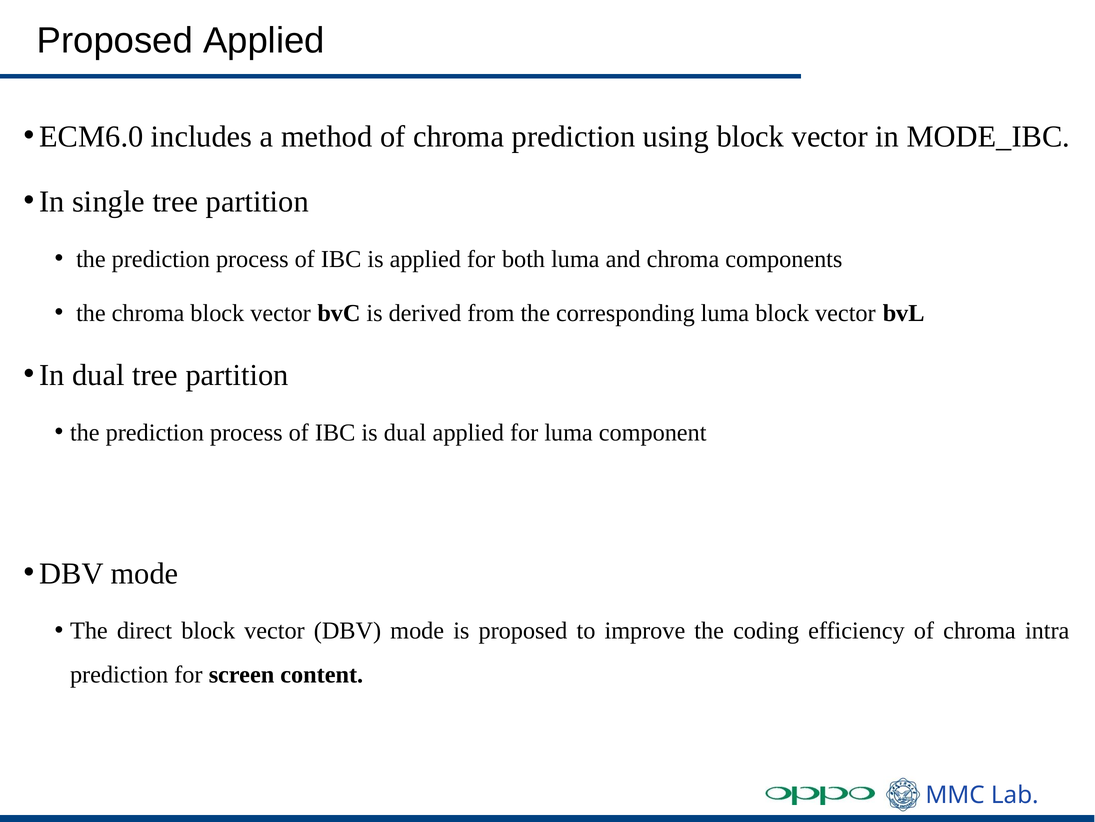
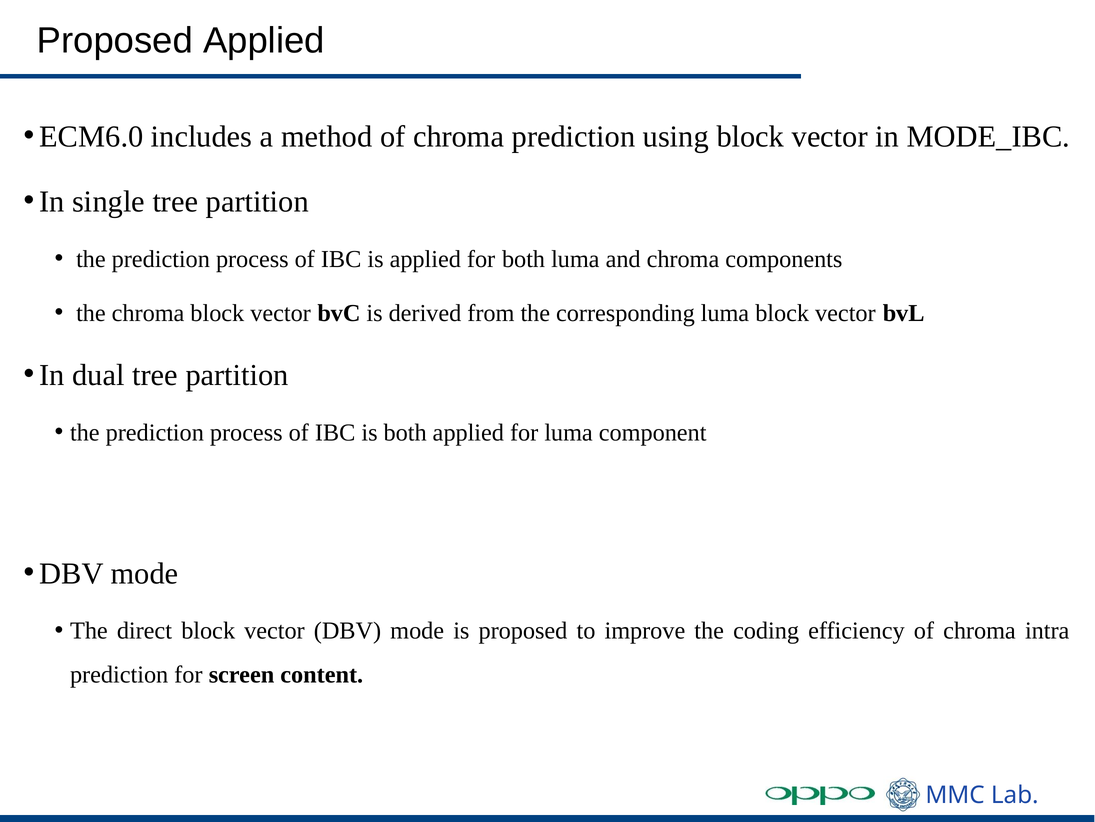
is dual: dual -> both (405, 432)
